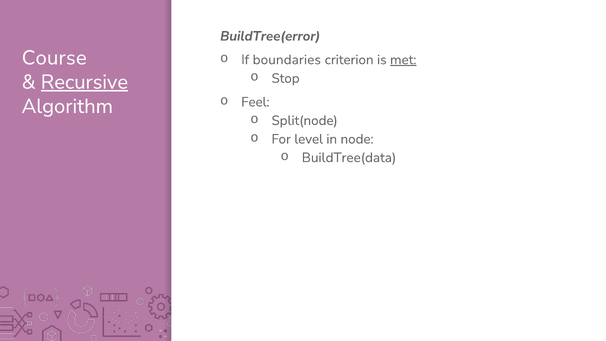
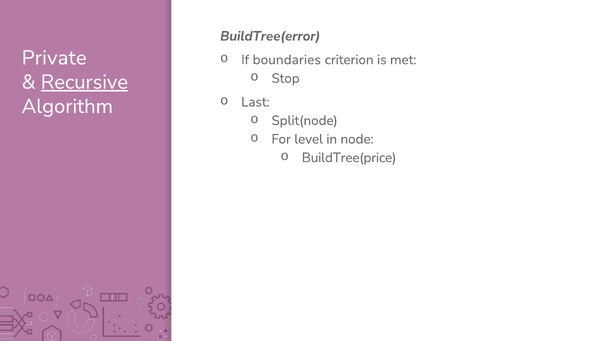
Course: Course -> Private (54, 58)
met underline: present -> none (403, 60)
Feel: Feel -> Last (255, 102)
BuildTree(data: BuildTree(data -> BuildTree(price (349, 158)
